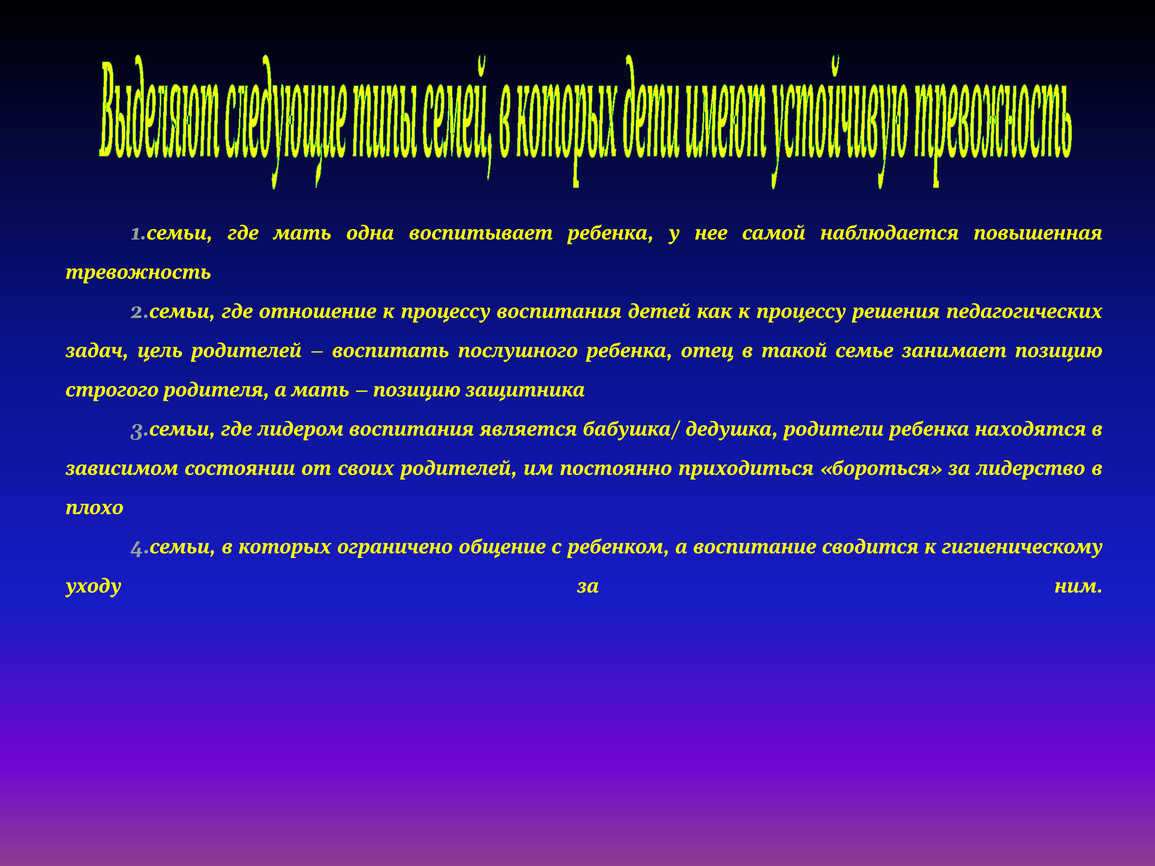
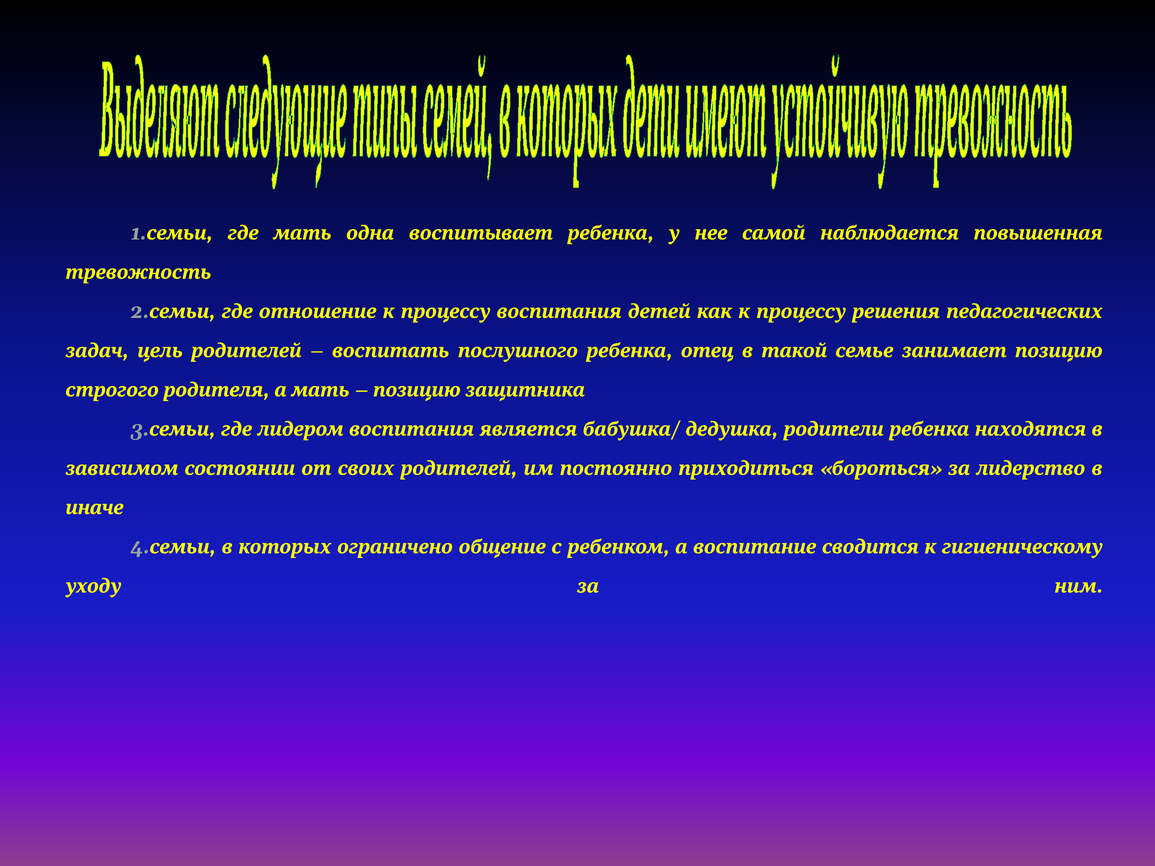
плохо: плохо -> иначе (95, 508)
